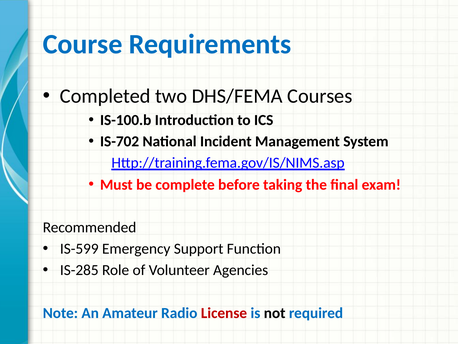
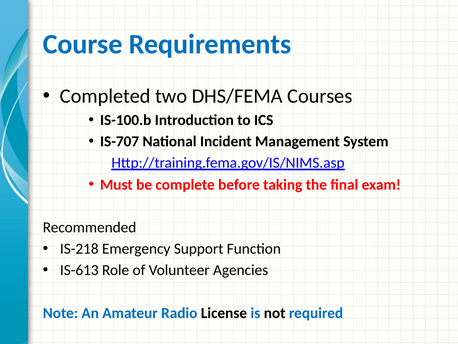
IS-702: IS-702 -> IS-707 (120, 141)
IS-599: IS-599 -> IS-218 (79, 248)
IS-285: IS-285 -> IS-613 (79, 270)
License colour: red -> black (224, 313)
